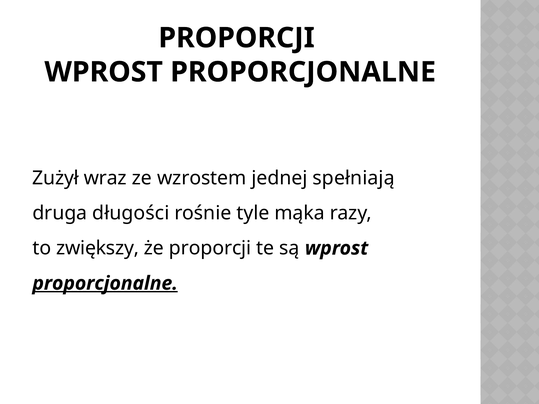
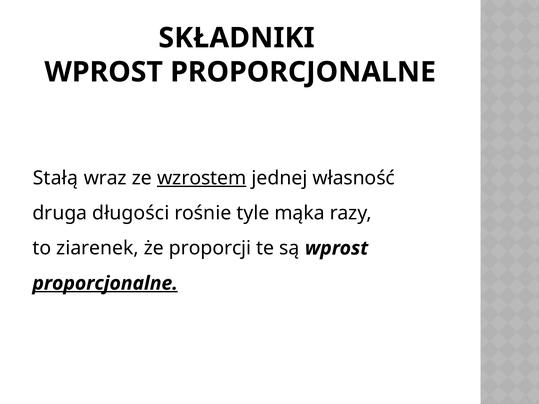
PROPORCJI: PROPORCJI -> SKŁADNIKI (237, 38)
Zużył: Zużył -> Stałą (55, 178)
wzrostem underline: none -> present (202, 178)
spełniają: spełniają -> własność (354, 178)
zwiększy: zwiększy -> ziarenek (97, 248)
